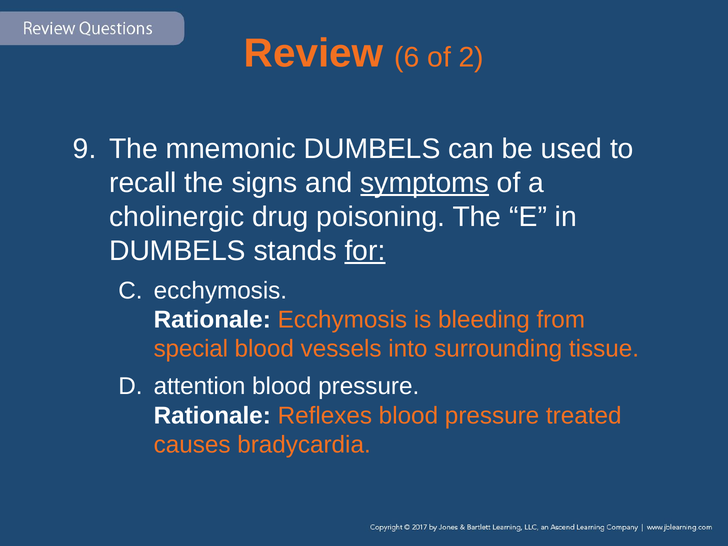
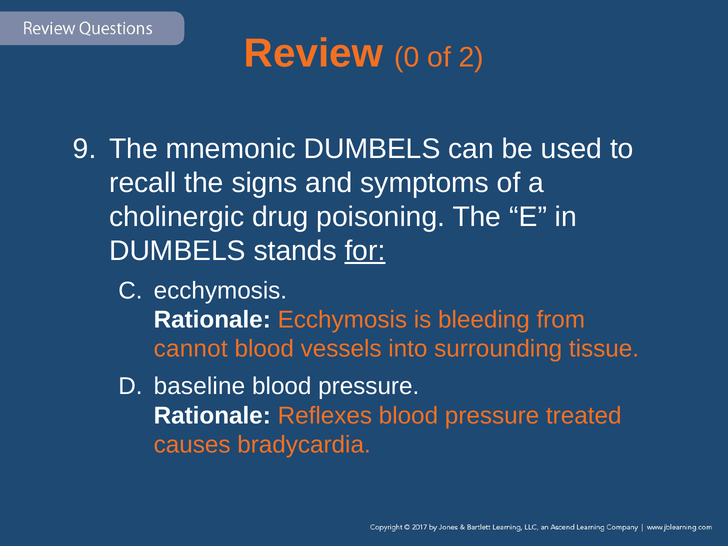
6: 6 -> 0 (407, 58)
symptoms underline: present -> none (425, 183)
special: special -> cannot (191, 349)
attention: attention -> baseline (199, 386)
